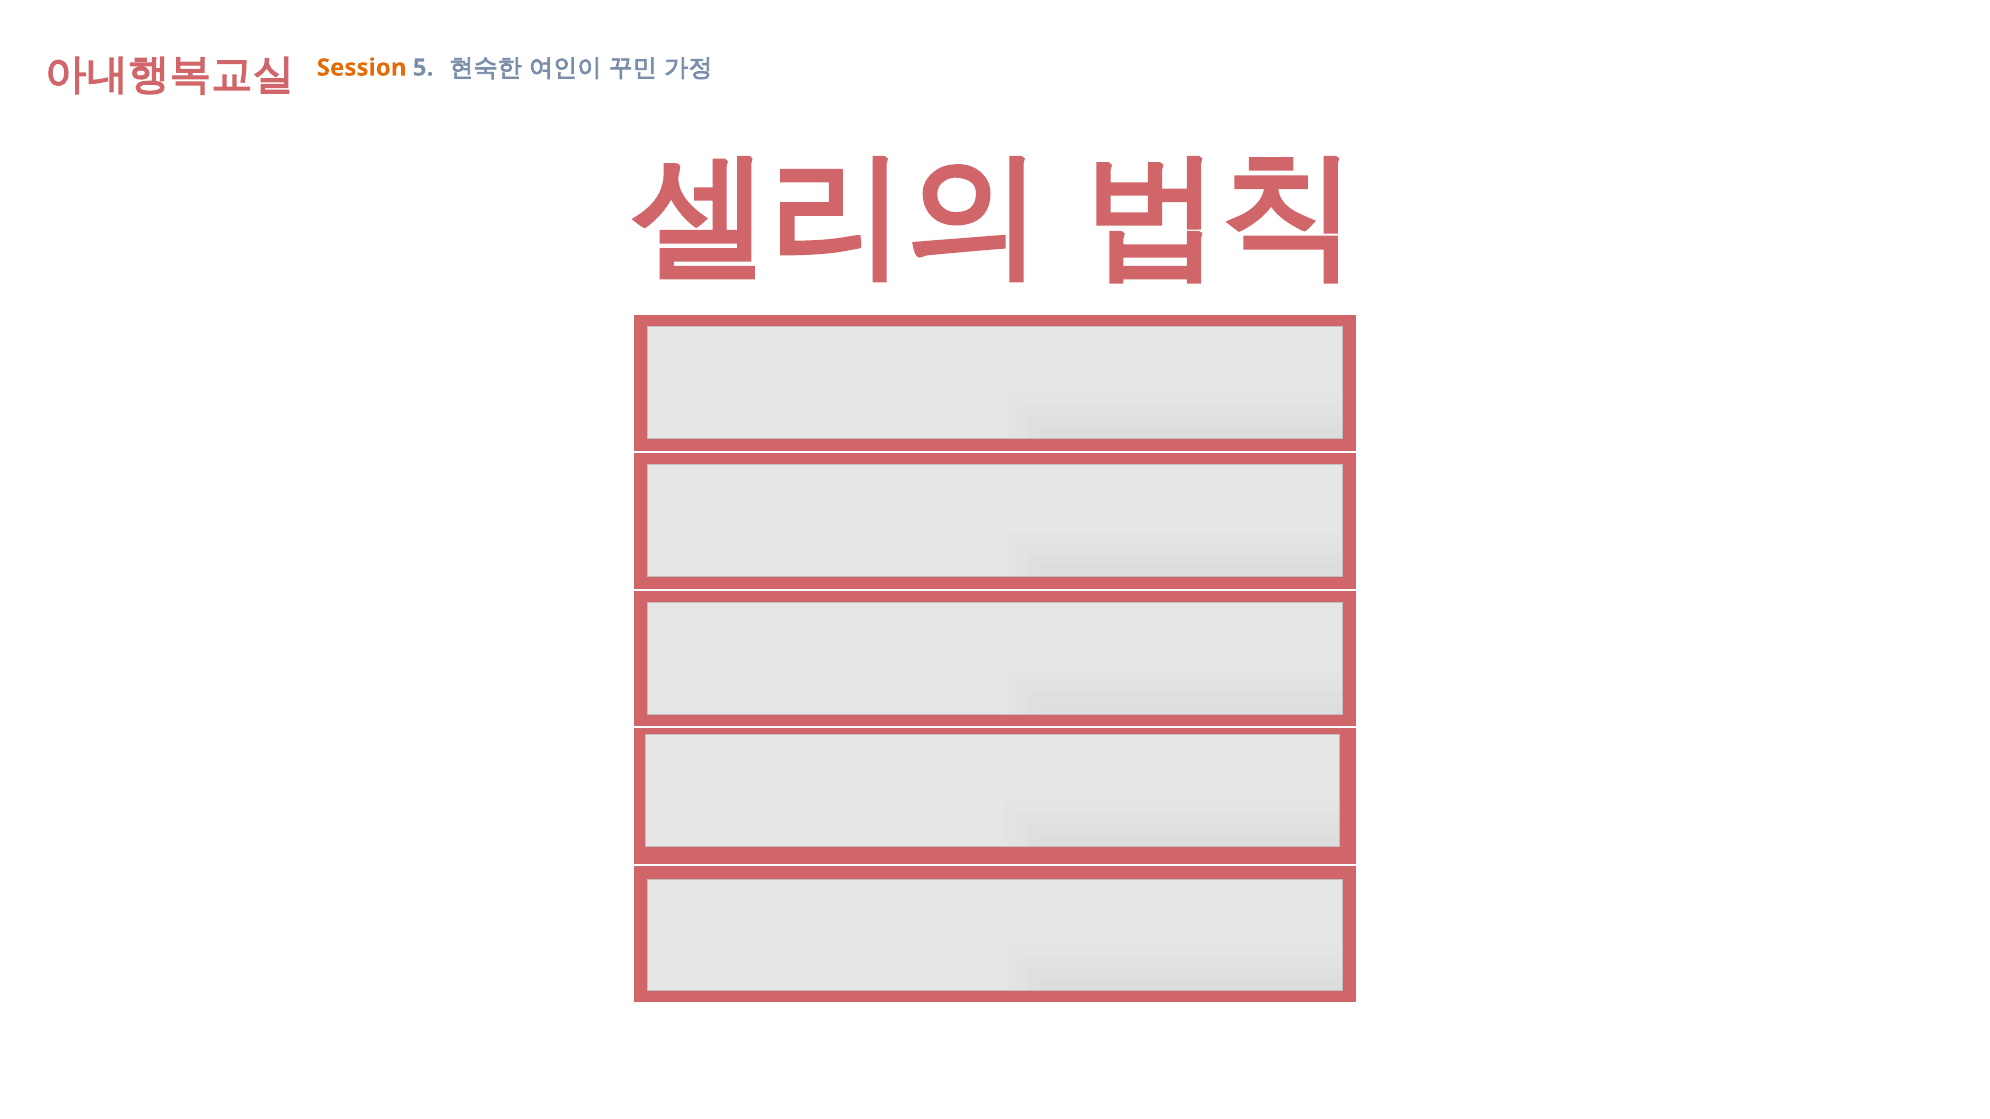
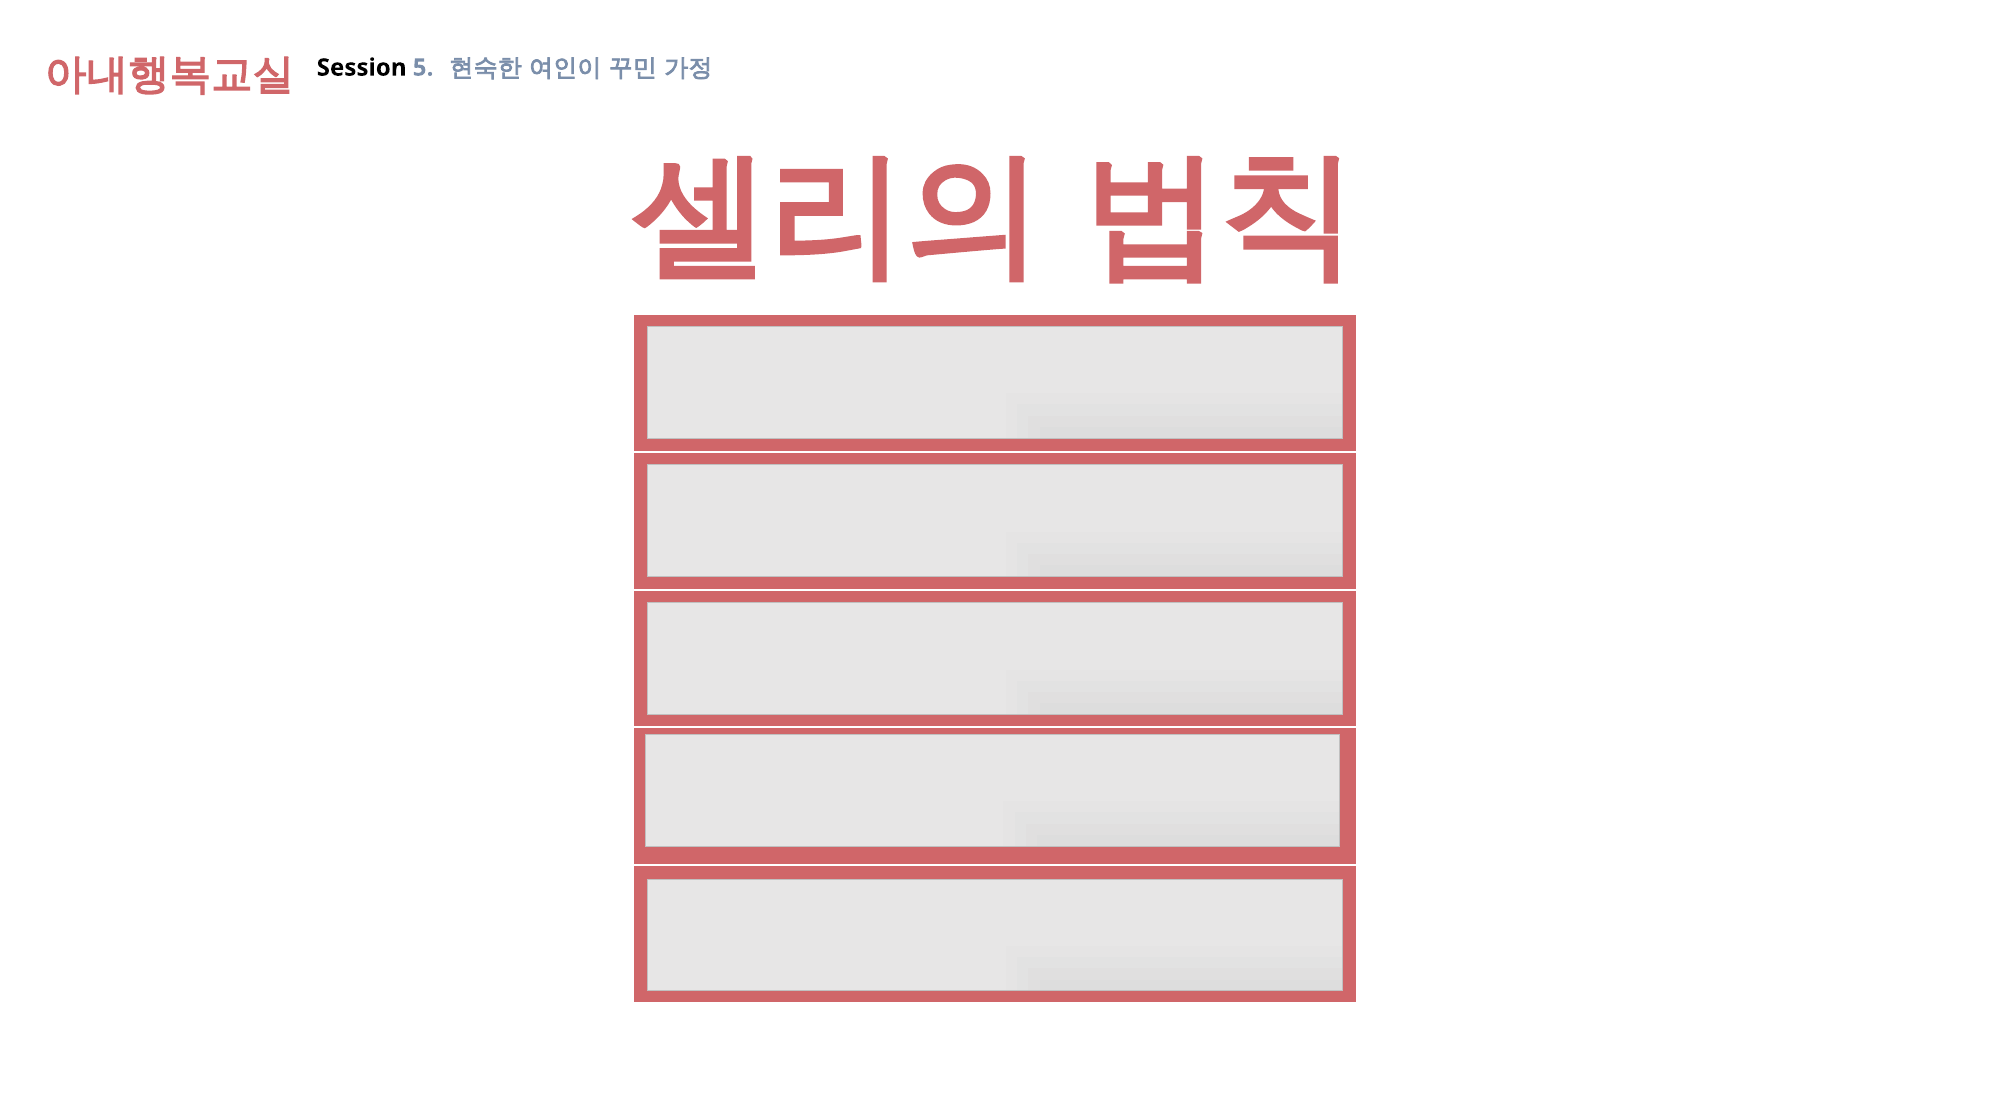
Session colour: orange -> black (362, 68)
